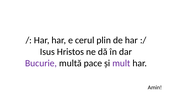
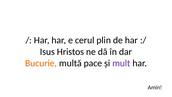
Bucurie colour: purple -> orange (41, 63)
